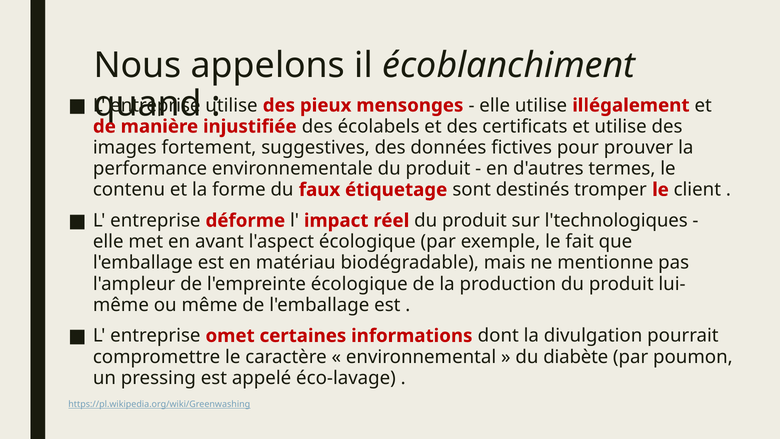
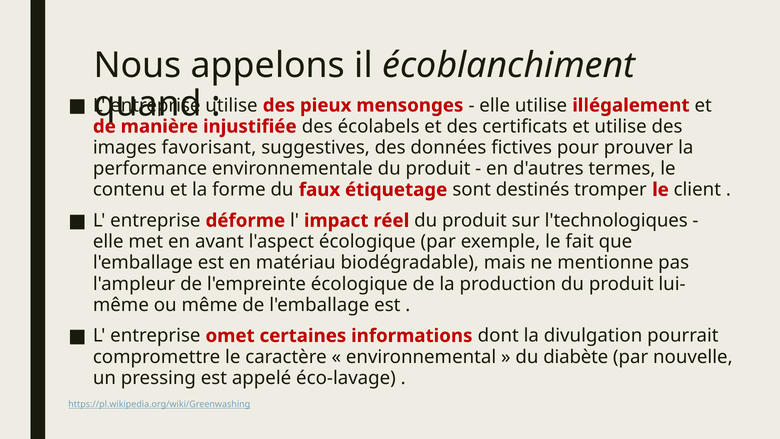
fortement: fortement -> favorisant (209, 148)
poumon: poumon -> nouvelle (693, 357)
